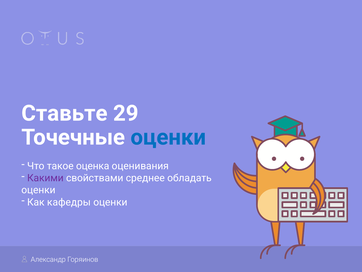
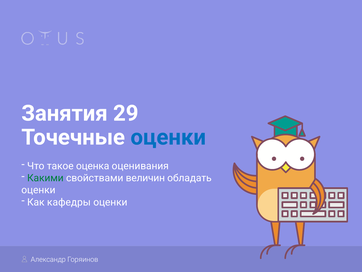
Ставьте: Ставьте -> Занятия (64, 113)
Какими colour: purple -> green (45, 178)
среднее: среднее -> величин (145, 178)
